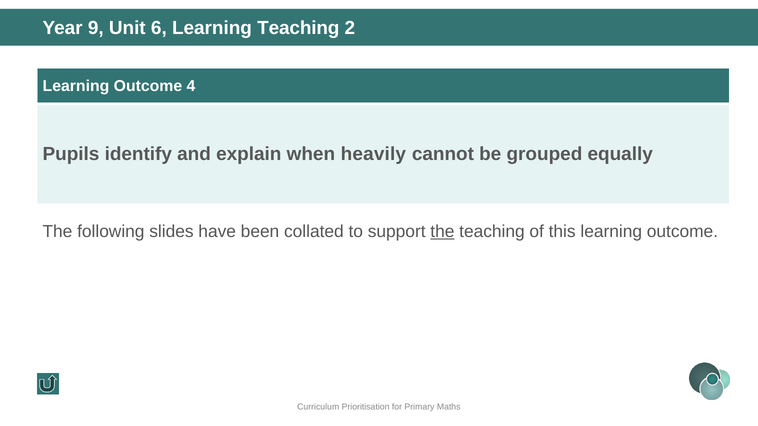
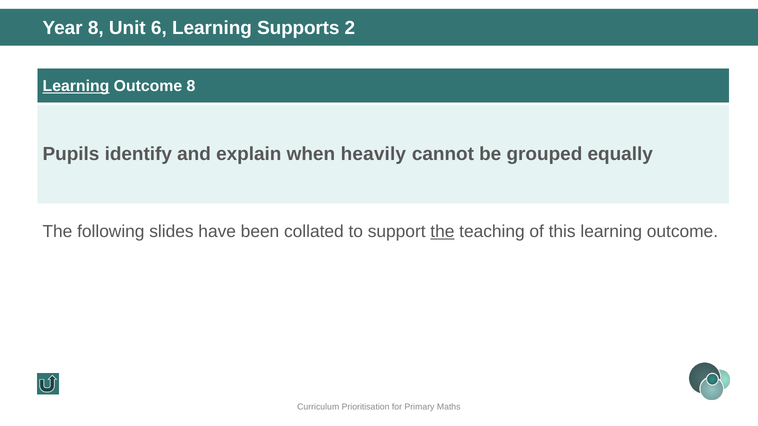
Year 9: 9 -> 8 (96, 28)
Learning Teaching: Teaching -> Supports (298, 28)
Learning underline: none -> present (76, 86)
Outcome 4: 4 -> 8 (191, 86)
